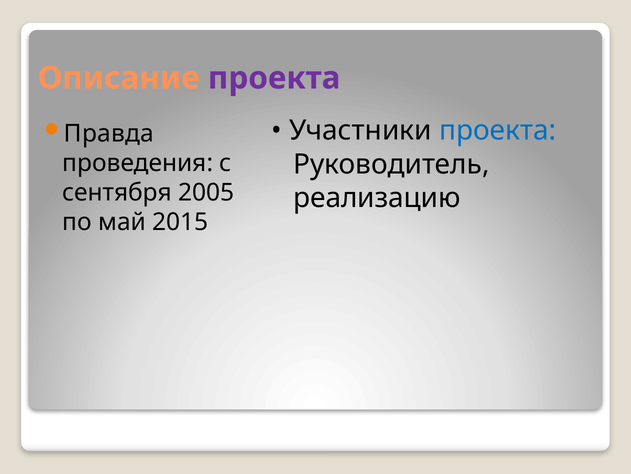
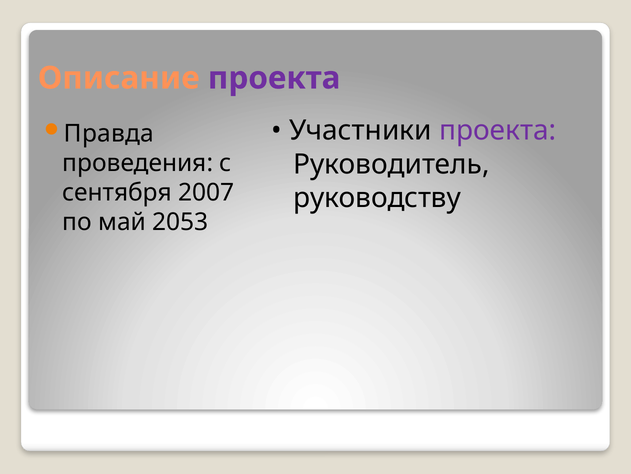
проекта colour: blue -> purple (498, 130)
2005: 2005 -> 2007 (206, 192)
реализацию: реализацию -> руководству (377, 198)
2015: 2015 -> 2053 (180, 222)
